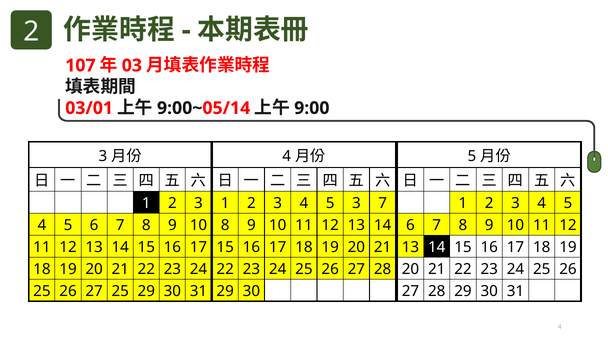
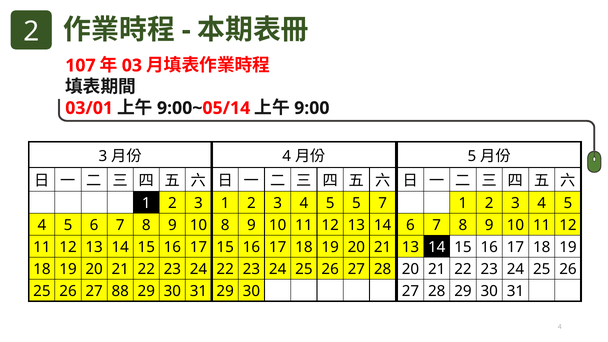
5 3: 3 -> 5 (356, 203)
27 25: 25 -> 88 (120, 291)
